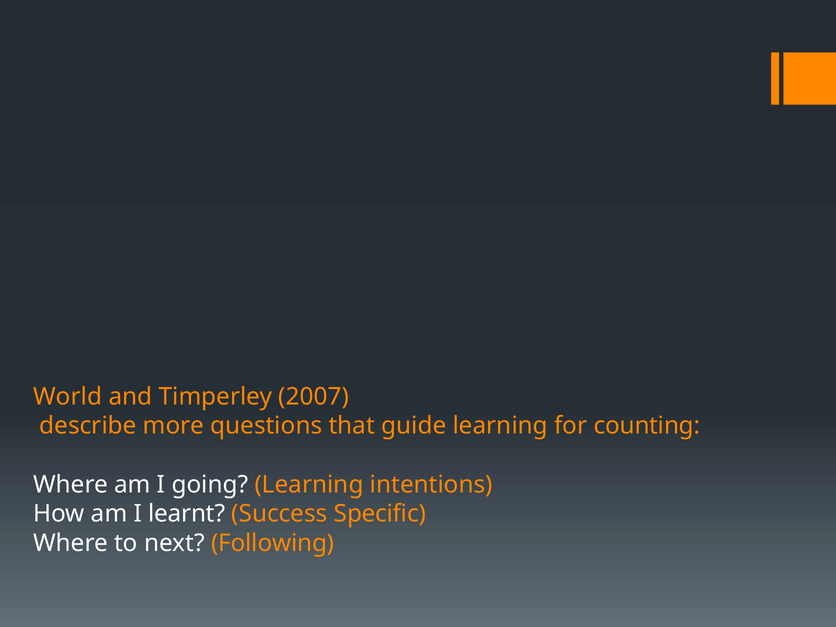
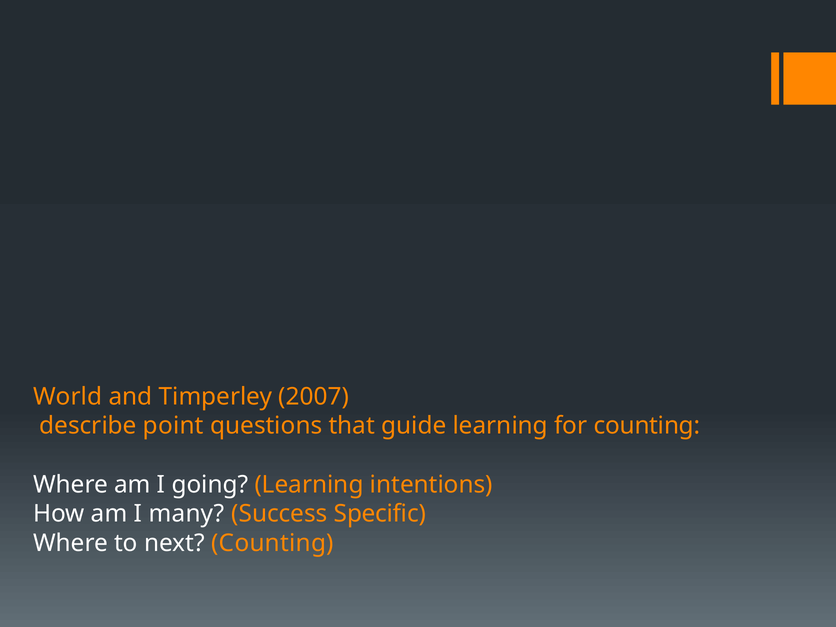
more: more -> point (173, 426)
learnt: learnt -> many (186, 514)
next Following: Following -> Counting (272, 543)
